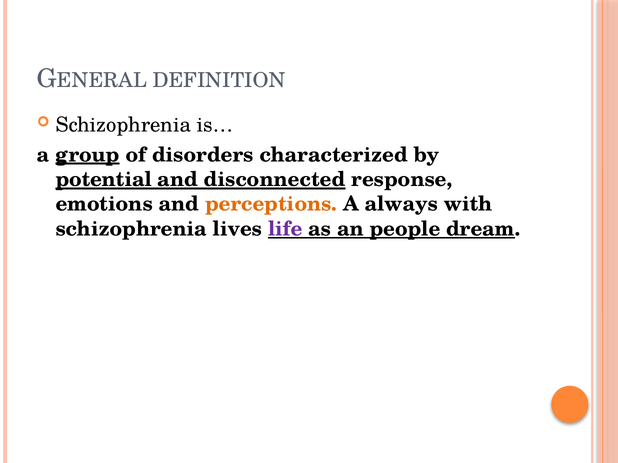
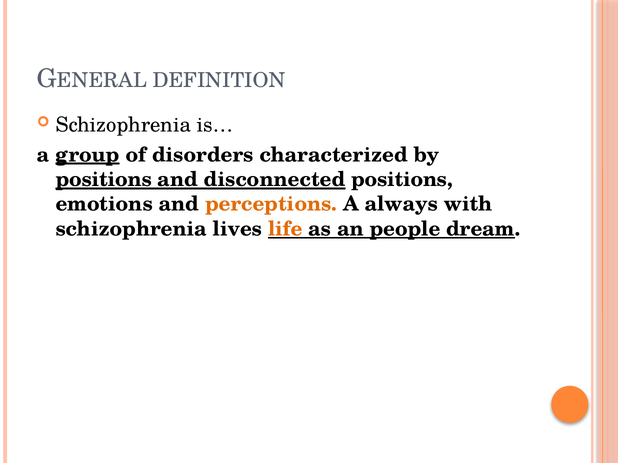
potential: potential -> positions (104, 180)
disconnected response: response -> positions (402, 180)
life colour: purple -> orange (285, 229)
